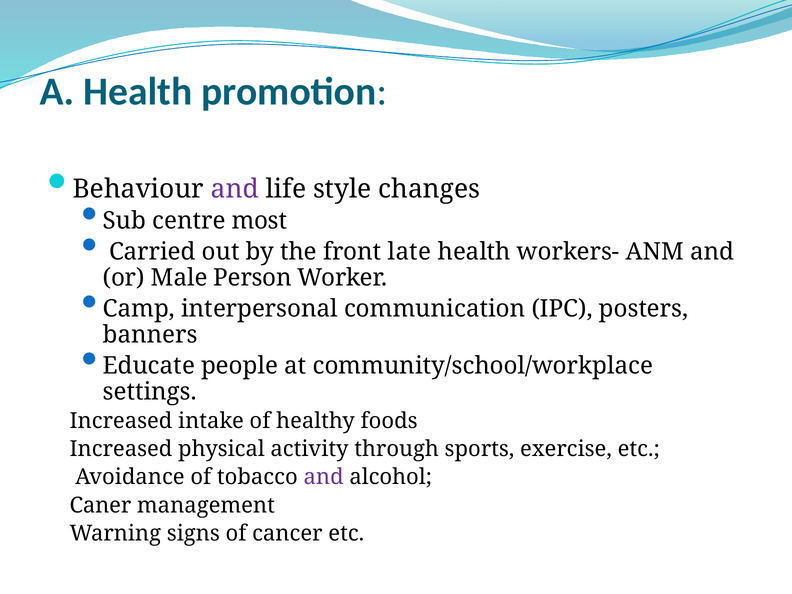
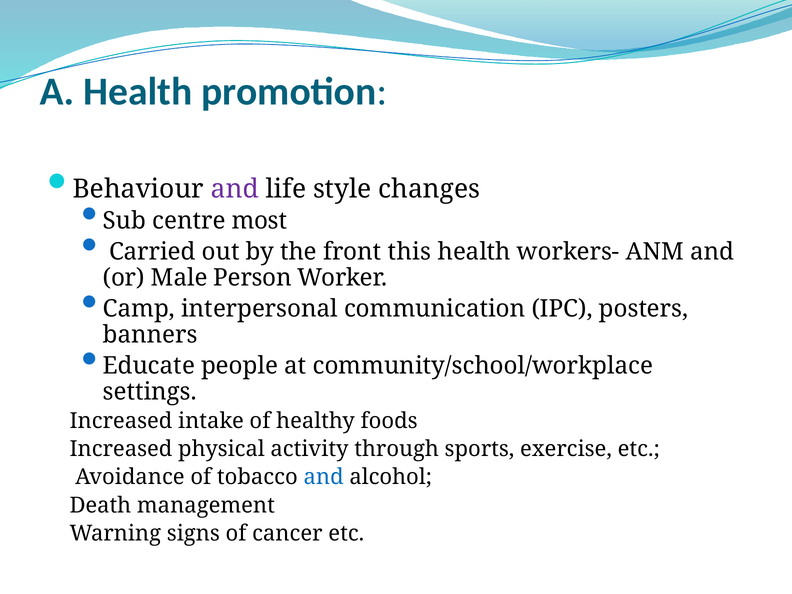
late: late -> this (409, 252)
and colour: purple -> blue (324, 477)
Caner: Caner -> Death (100, 505)
